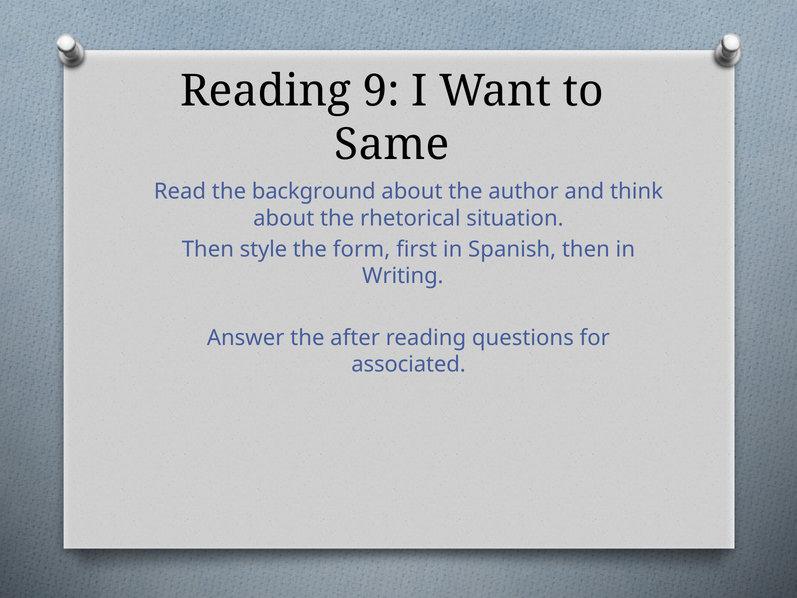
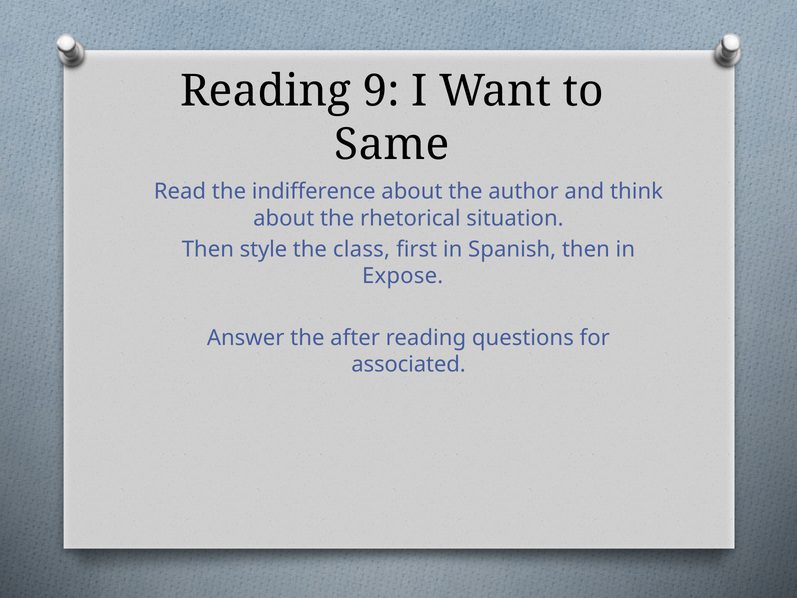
background: background -> indifference (314, 192)
form: form -> class (361, 249)
Writing: Writing -> Expose (403, 276)
